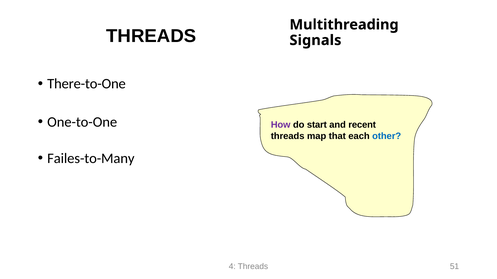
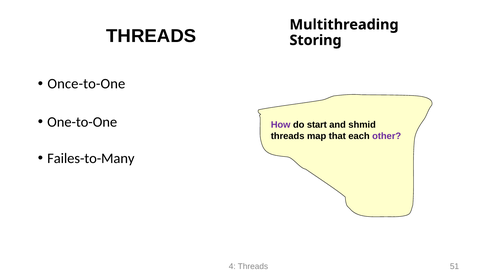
Signals: Signals -> Storing (316, 40)
There-to-One: There-to-One -> Once-to-One (86, 84)
recent: recent -> shmid (362, 125)
other colour: blue -> purple (387, 136)
